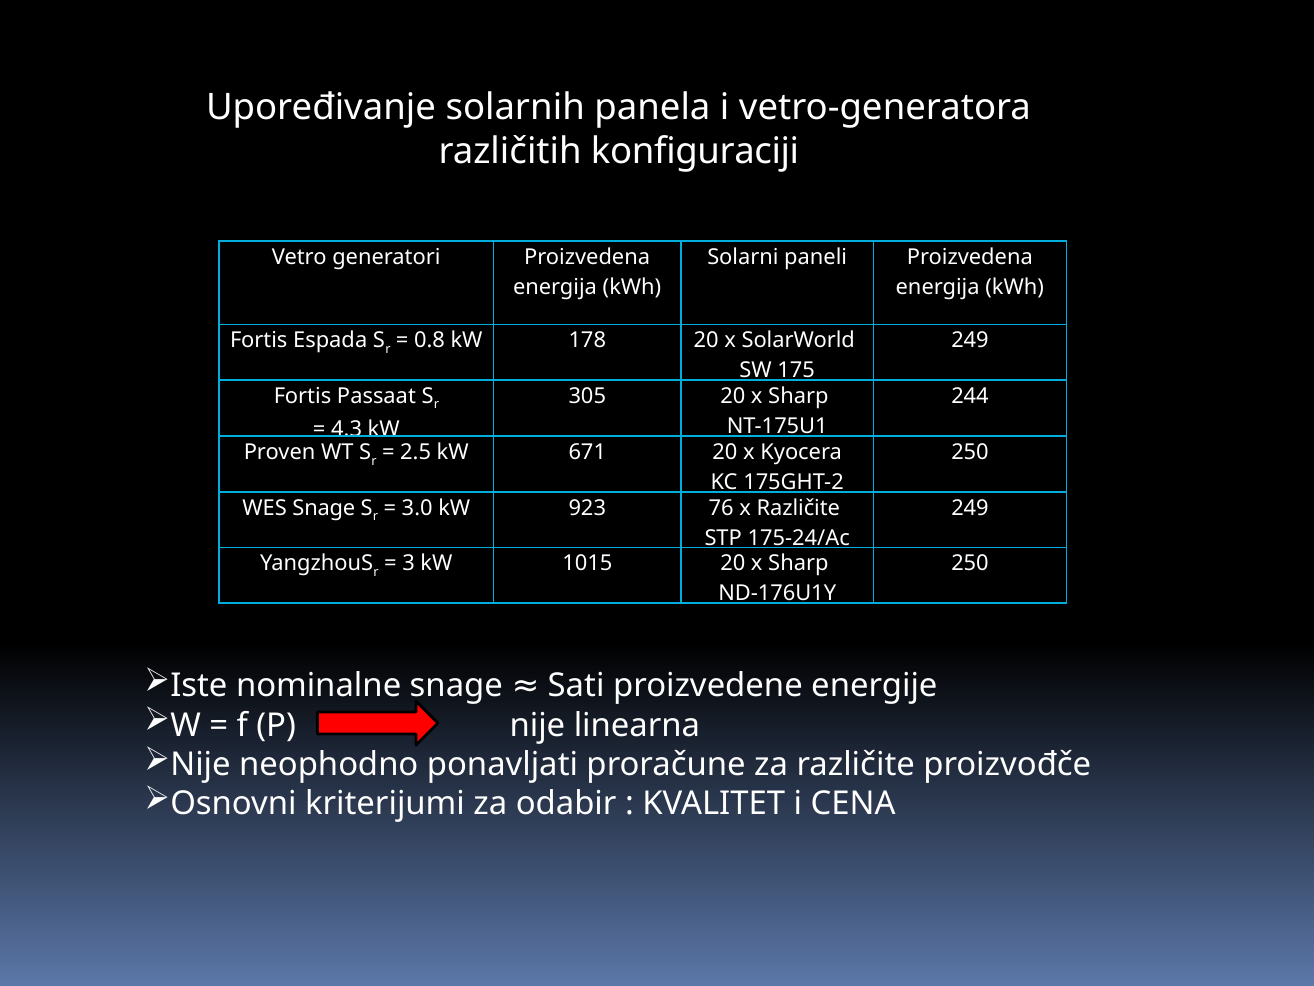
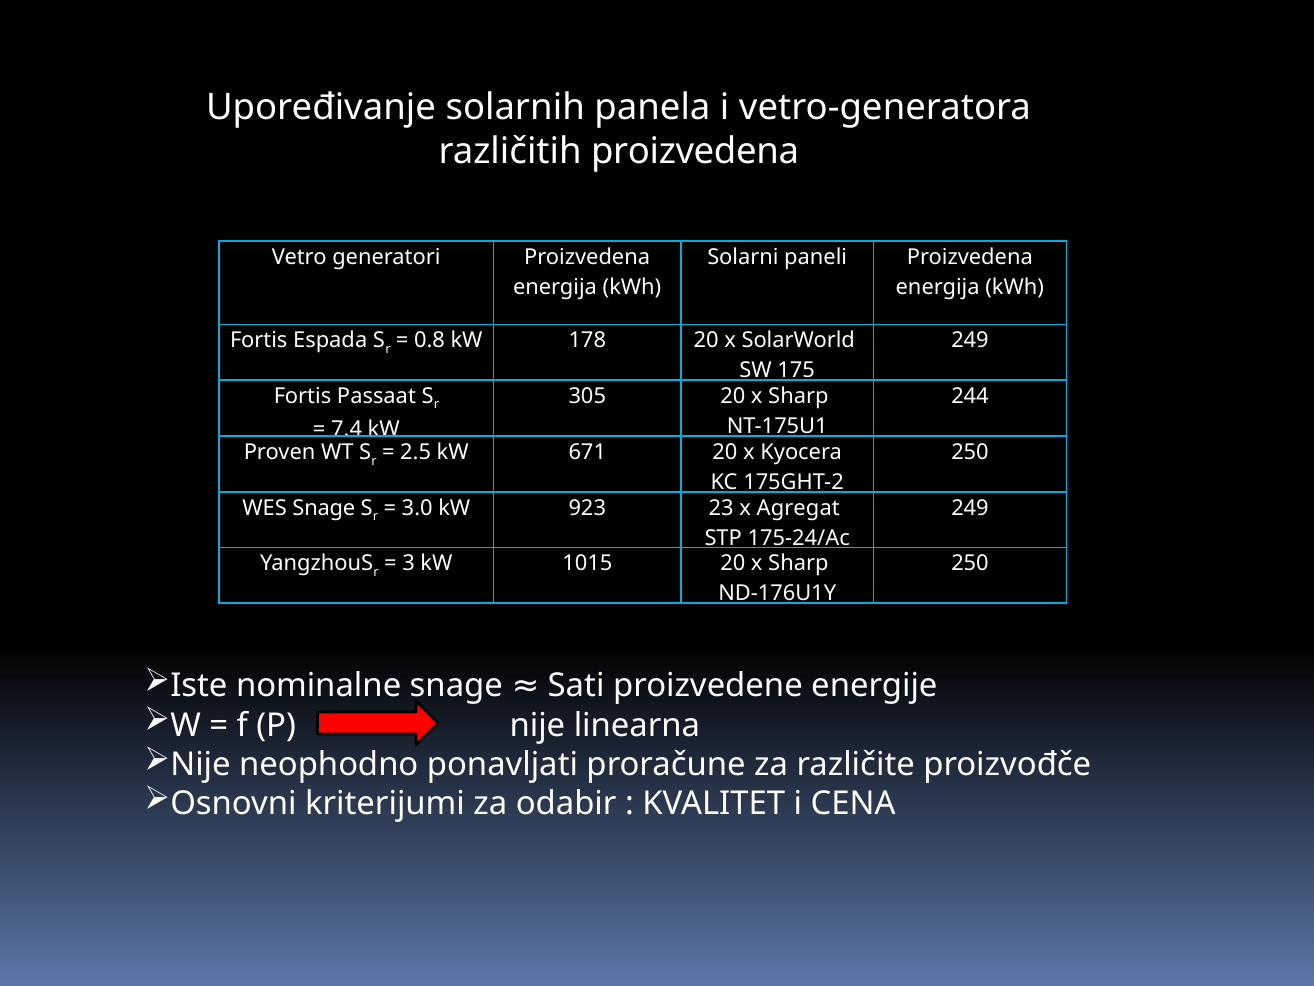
različitih konfiguraciji: konfiguraciji -> proizvedena (695, 151)
4.3: 4.3 -> 7.4 (347, 429)
76: 76 -> 23 (721, 508)
x Različite: Različite -> Agregat (798, 508)
